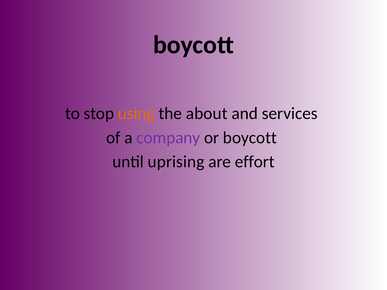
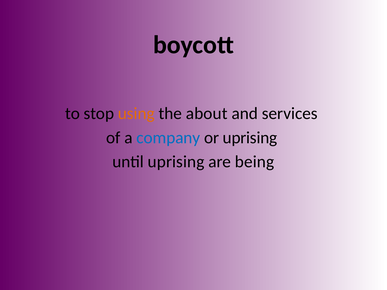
company colour: purple -> blue (168, 138)
or boycott: boycott -> uprising (250, 138)
effort: effort -> being (255, 162)
